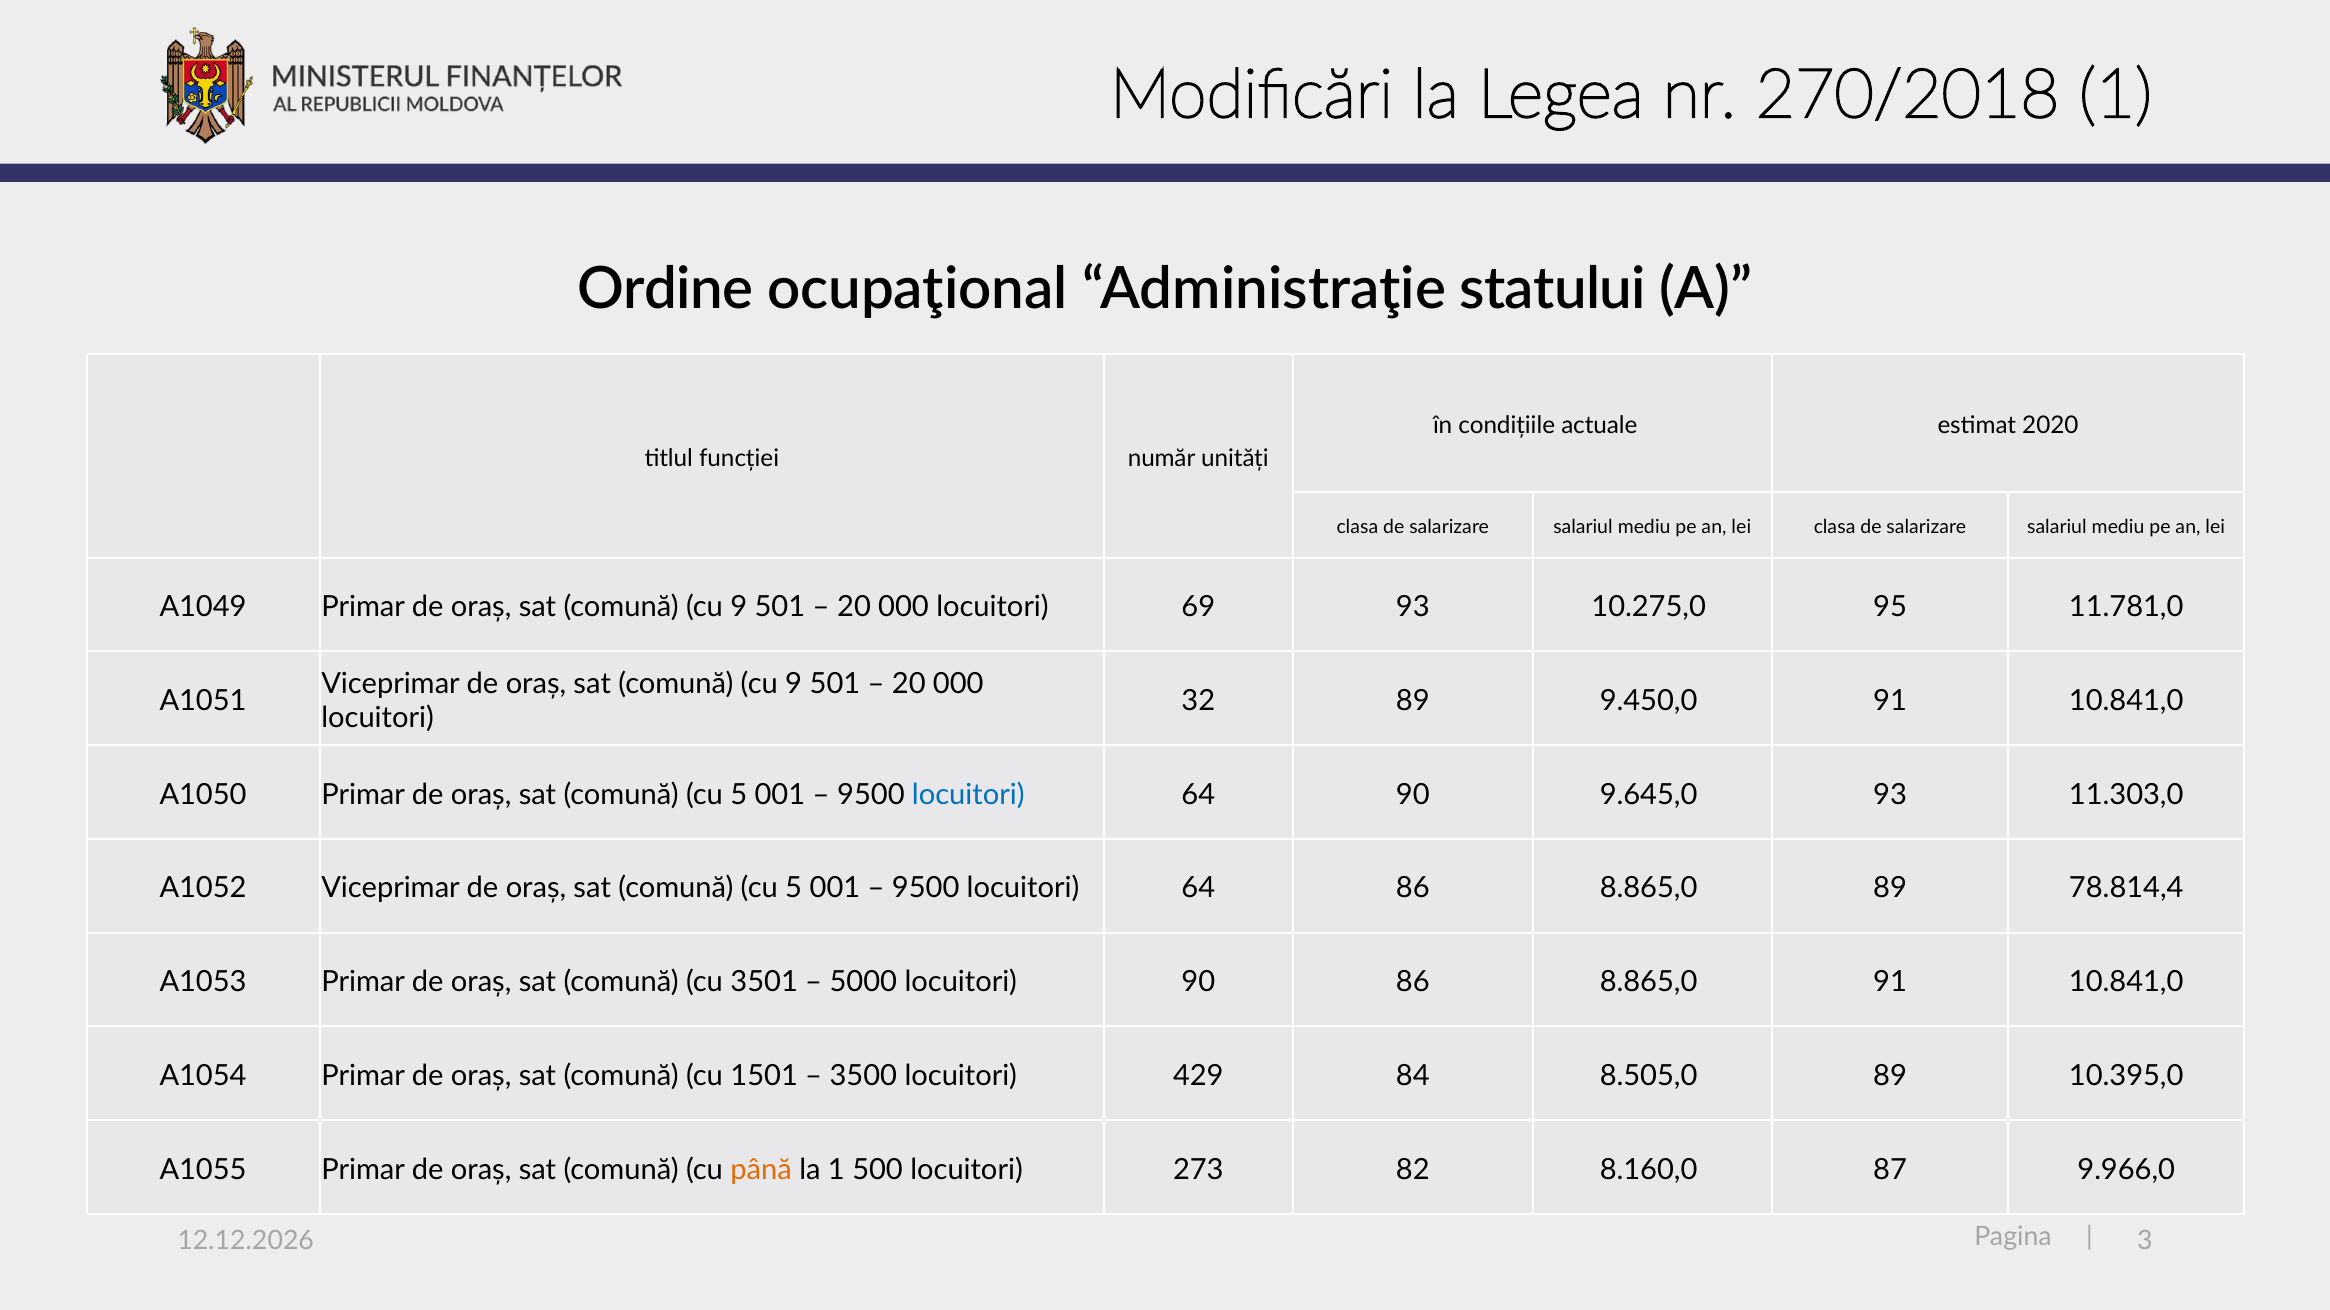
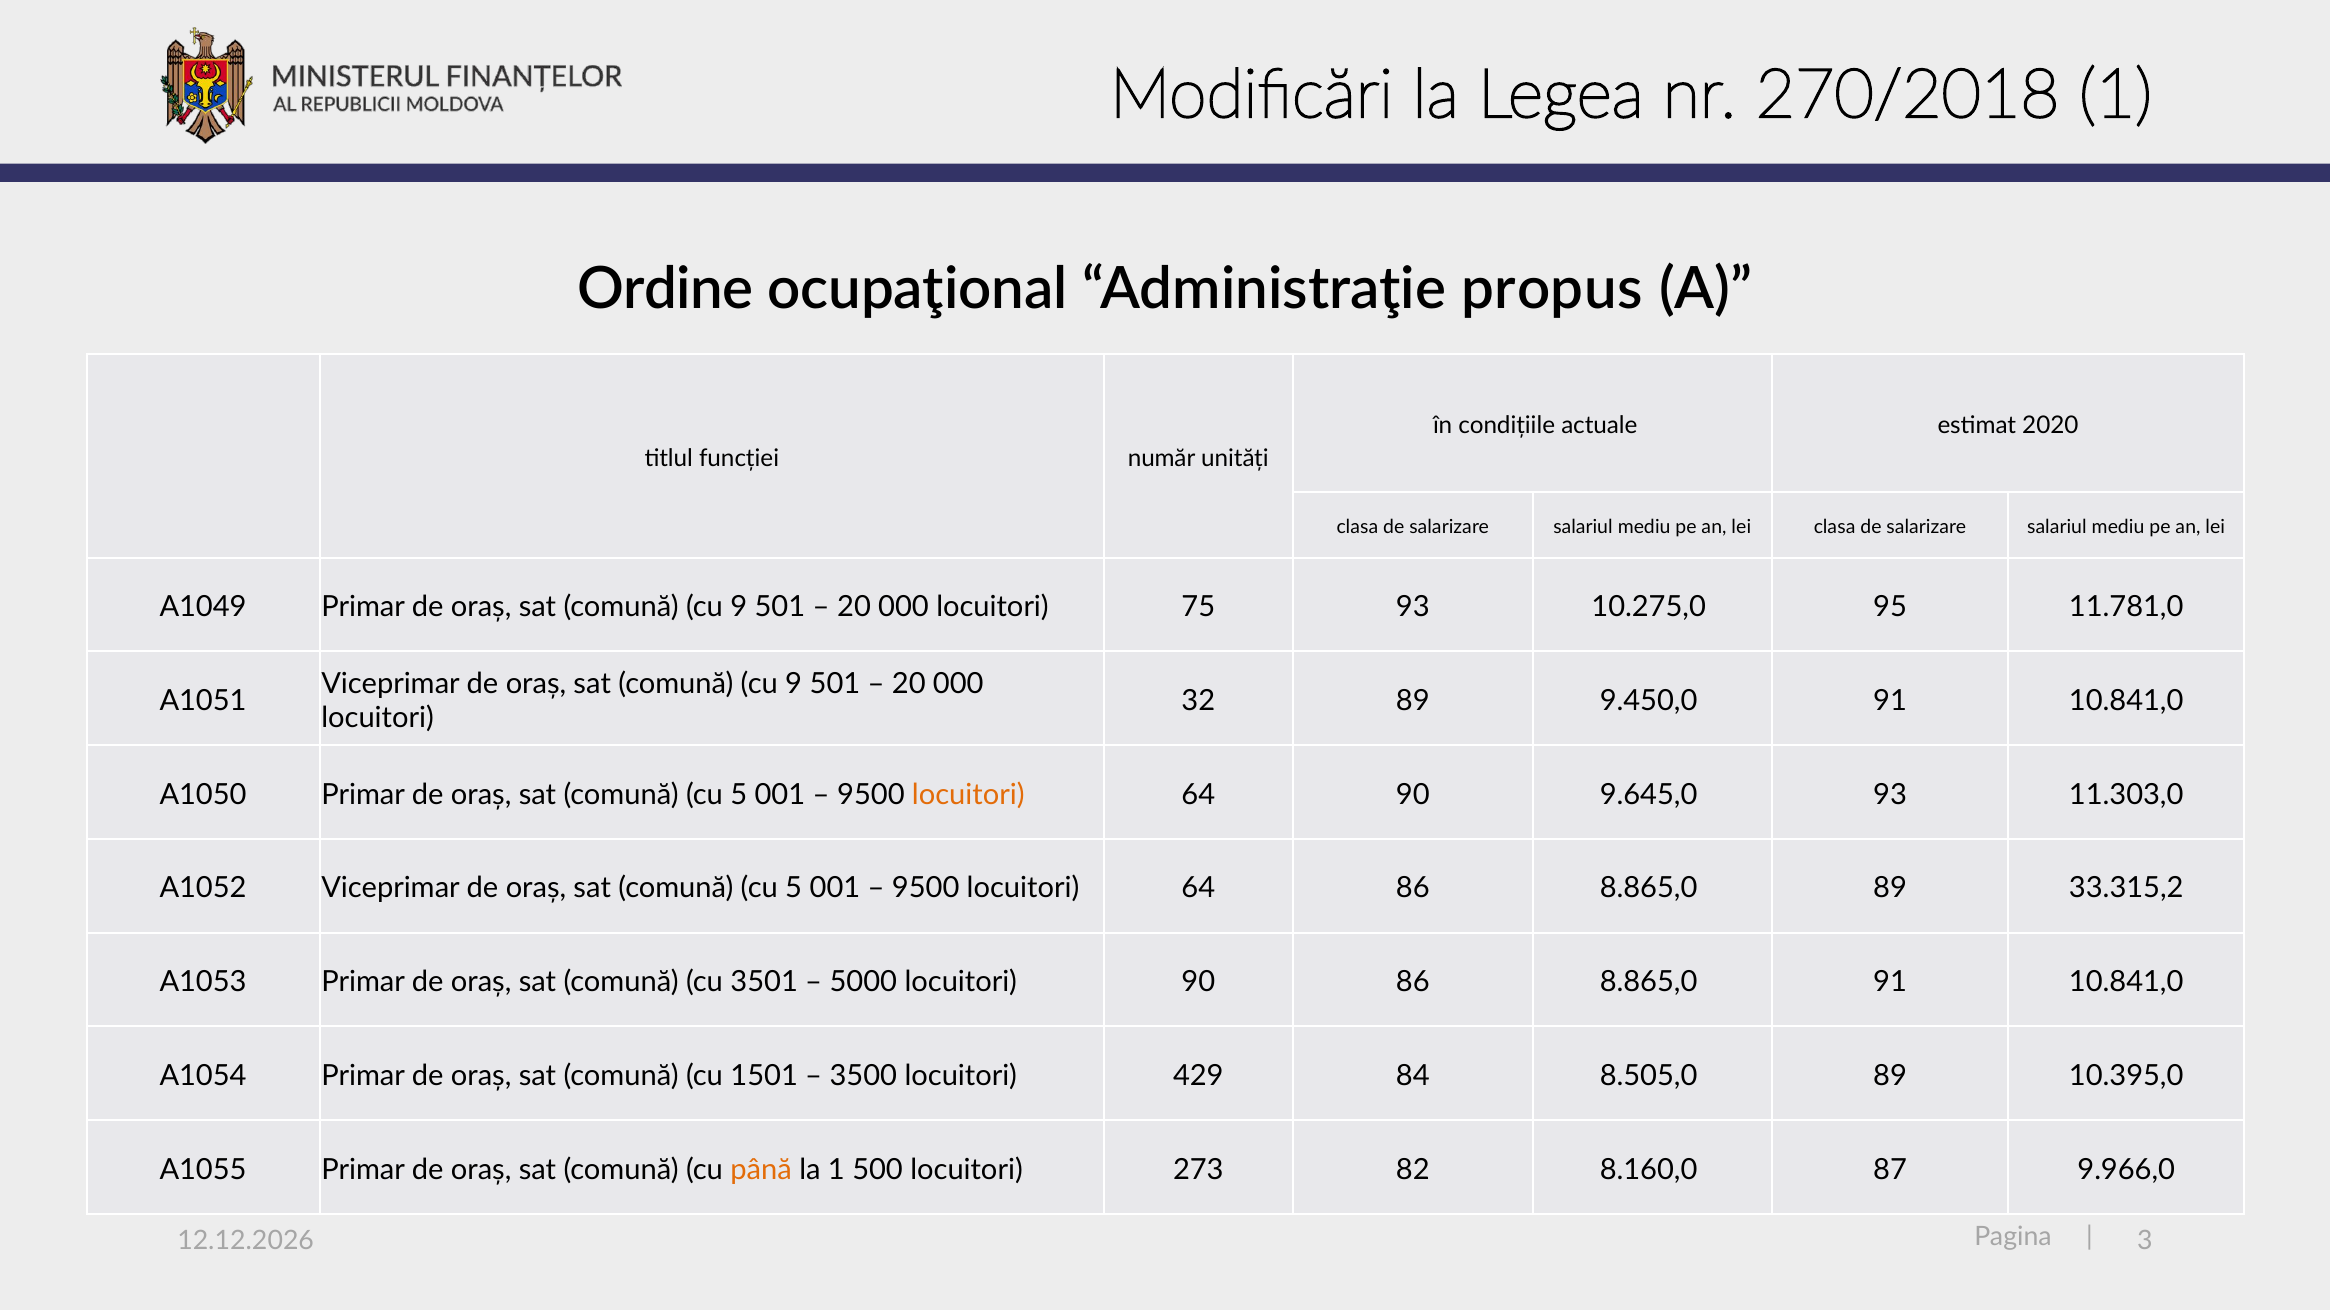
statului: statului -> propus (1552, 290)
69: 69 -> 75 (1198, 607)
locuitori colour: blue -> orange (968, 795)
78.814,4: 78.814,4 -> 33.315,2 (2126, 889)
